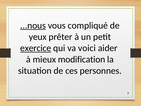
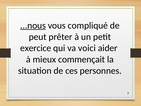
yeux: yeux -> peut (38, 37)
exercice underline: present -> none (36, 48)
modification: modification -> commençait (82, 59)
